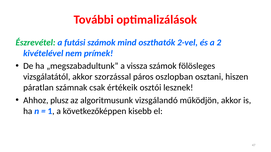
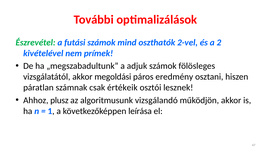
vissza: vissza -> adjuk (137, 66)
szorzással: szorzással -> megoldási (113, 77)
oszlopban: oszlopban -> eredmény (174, 77)
kisebb: kisebb -> leírása (140, 111)
